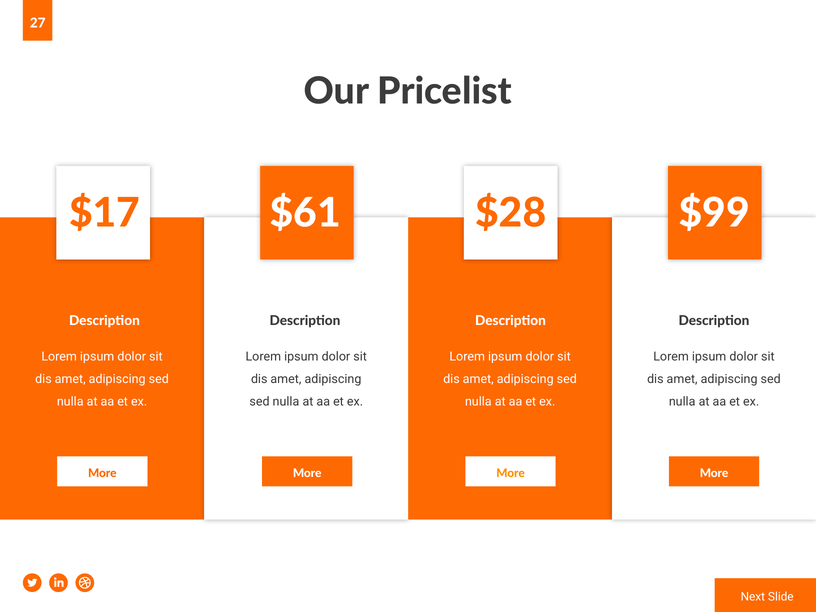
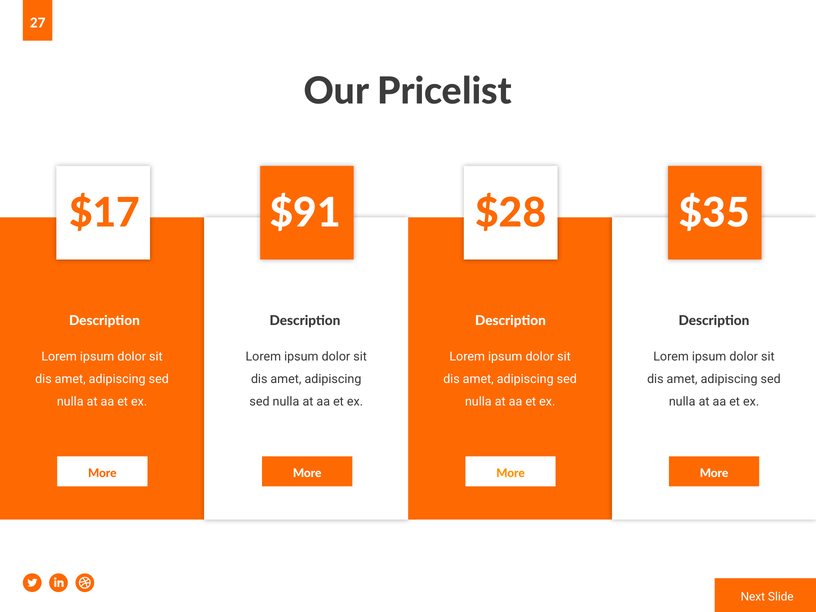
$61: $61 -> $91 (305, 213)
$99: $99 -> $35 (714, 213)
